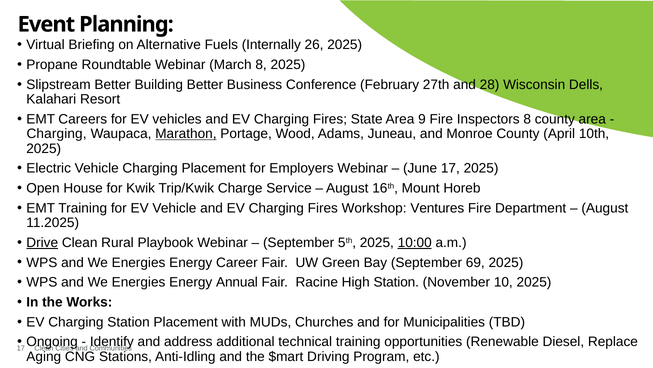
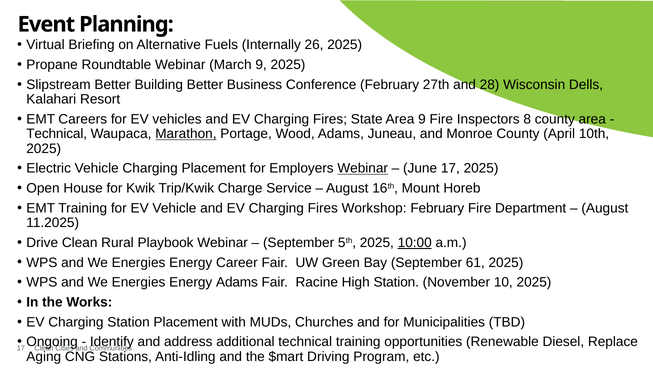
March 8: 8 -> 9 (261, 65)
Charging: Charging -> Technical (57, 134)
Webinar underline: none -> present (363, 168)
Workshop Ventures: Ventures -> February (437, 208)
Drive underline: present -> none (42, 242)
69: 69 -> 61 (475, 262)
Energy Annual: Annual -> Adams (237, 282)
